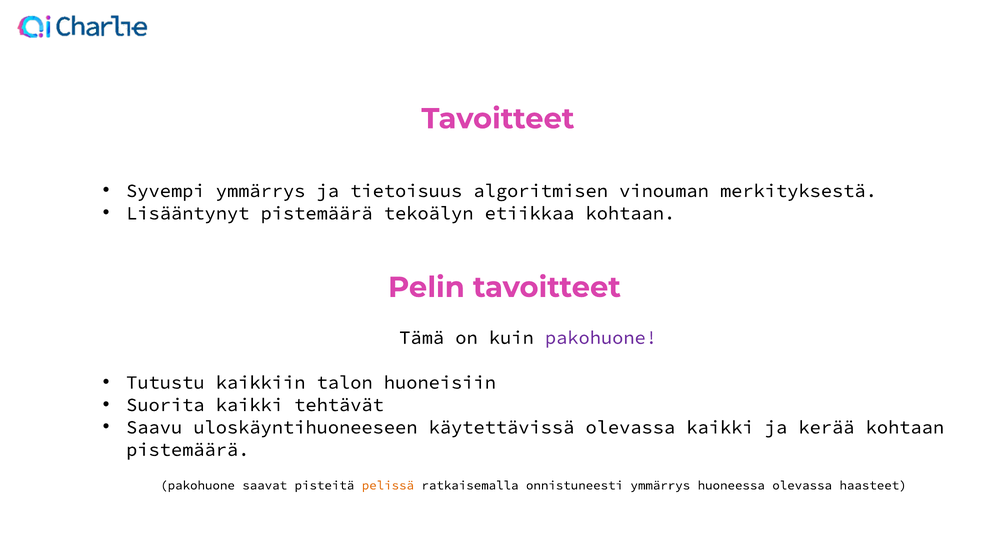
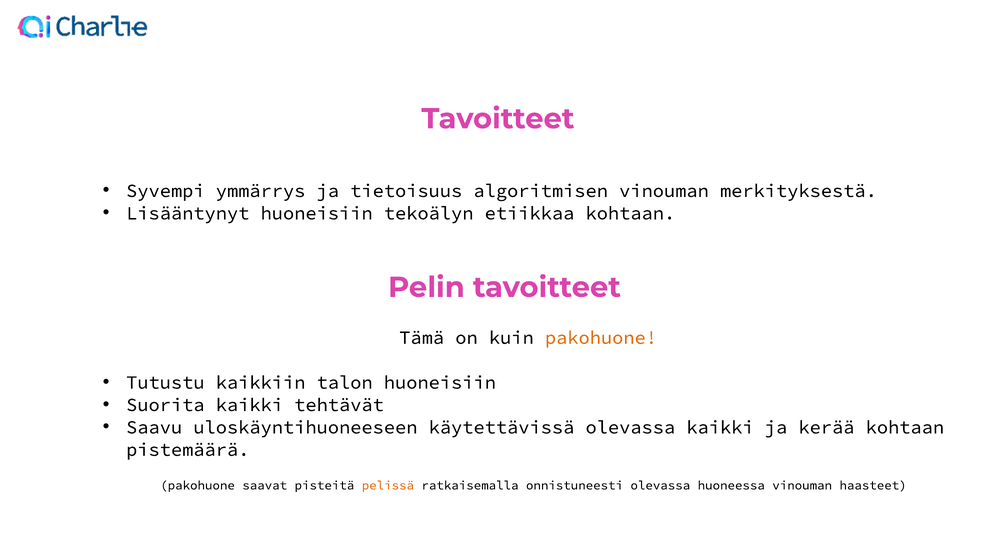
Lisääntynyt pistemäärä: pistemäärä -> huoneisiin (317, 213)
pakohuone colour: purple -> orange (601, 338)
onnistuneesti ymmärrys: ymmärrys -> olevassa (660, 486)
huoneessa olevassa: olevassa -> vinouman (802, 486)
